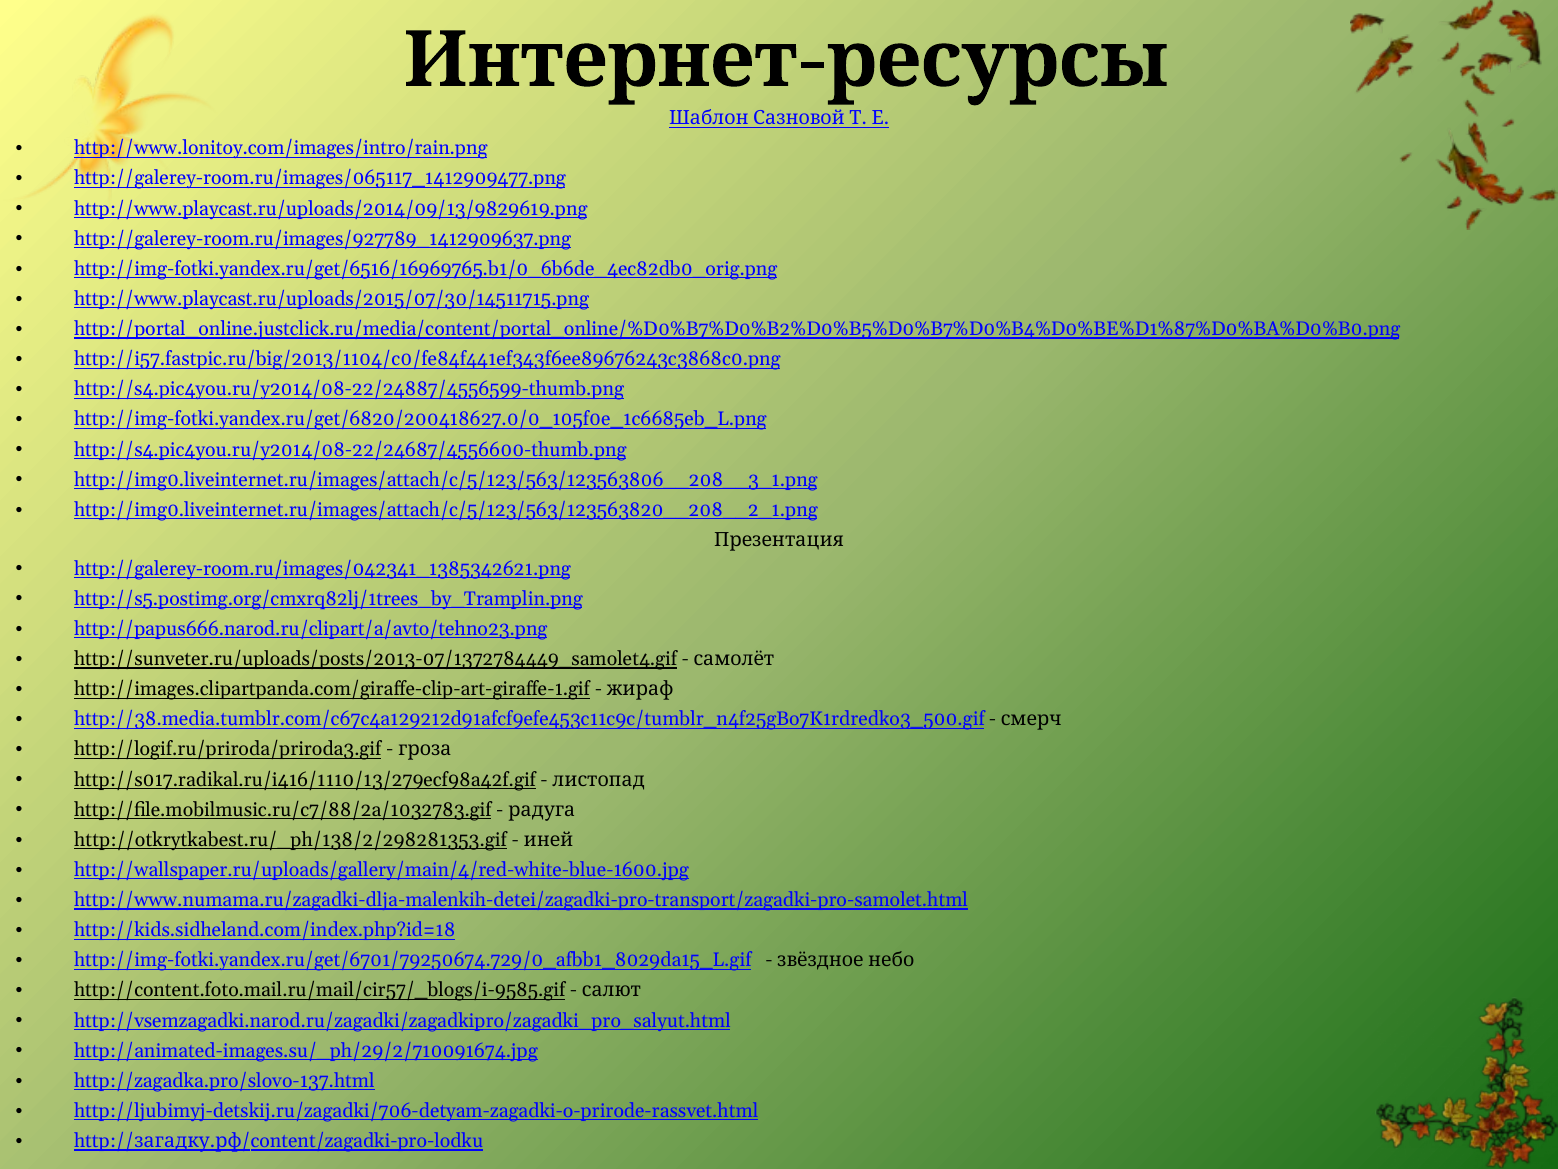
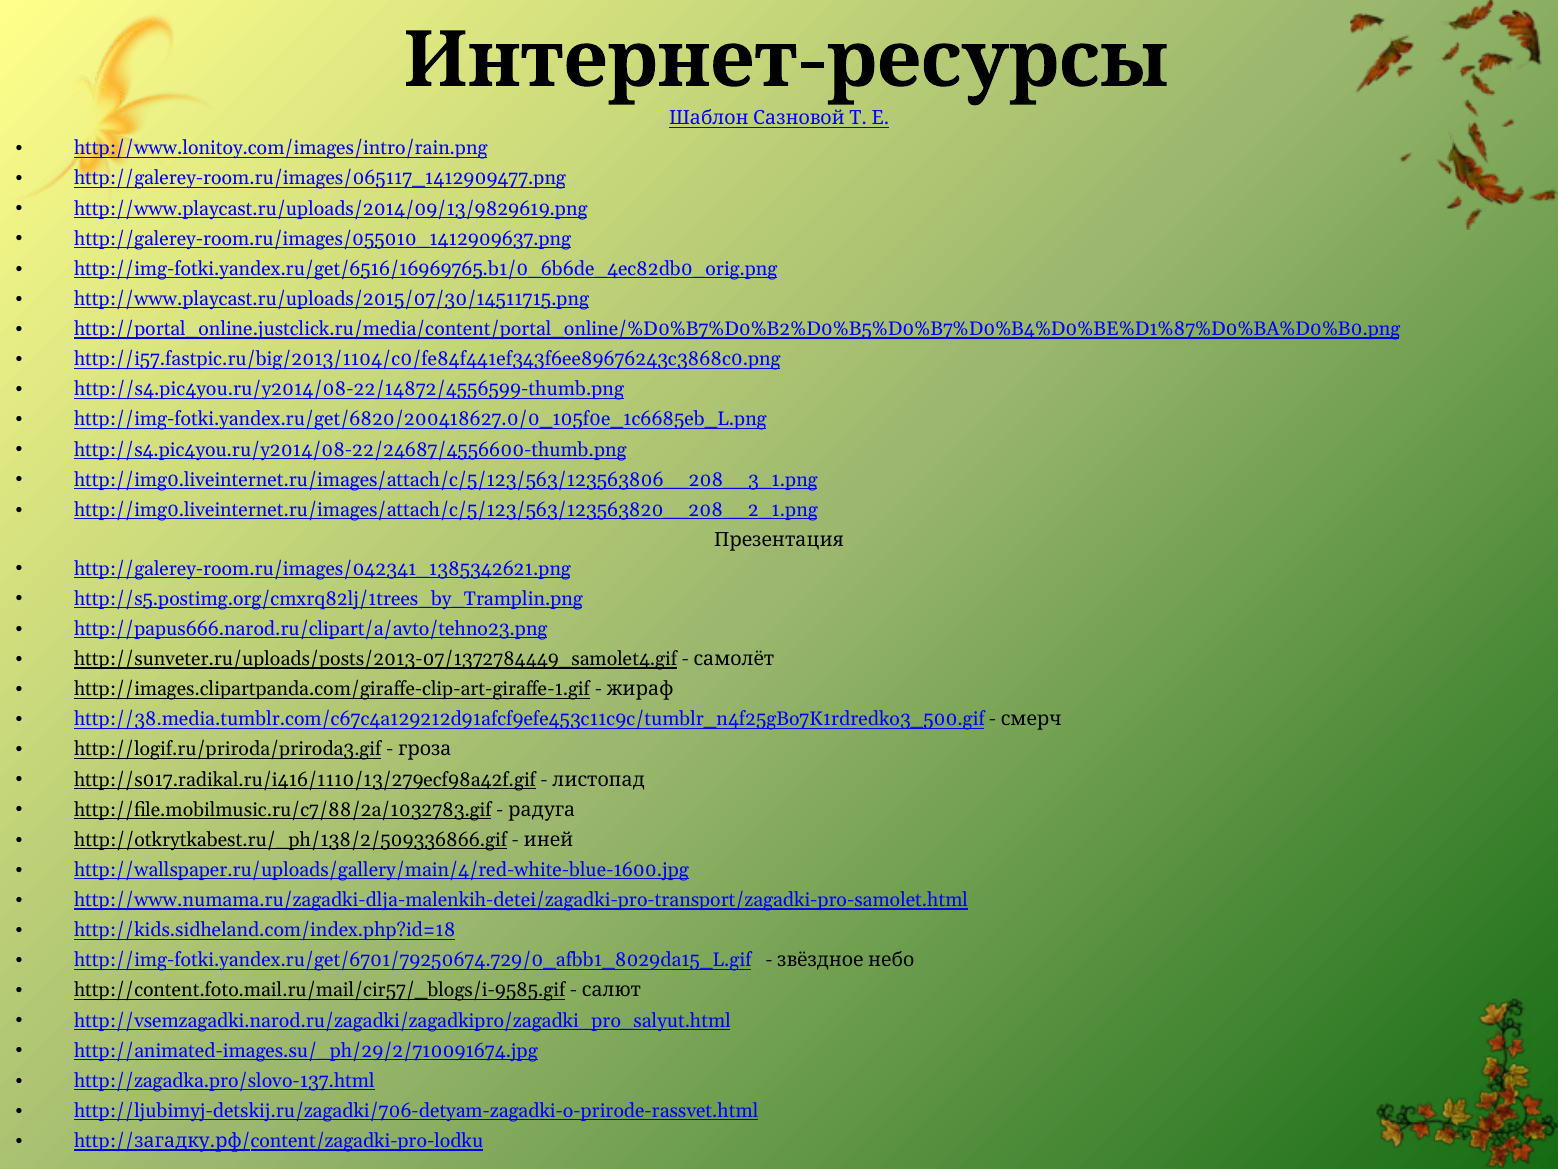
http://galerey-room.ru/images/927789_1412909637.png: http://galerey-room.ru/images/927789_1412909637.png -> http://galerey-room.ru/images/055010_1412909637.png (323, 239)
http://s4.pic4you.ru/y2014/08-22/24887/4556599-thumb.png: http://s4.pic4you.ru/y2014/08-22/24887/4556599-thumb.png -> http://s4.pic4you.ru/y2014/08-22/14872/4556599-thumb.png (349, 389)
http://otkrytkabest.ru/_ph/138/2/298281353.gif: http://otkrytkabest.ru/_ph/138/2/298281353.gif -> http://otkrytkabest.ru/_ph/138/2/509336866.gif (291, 840)
